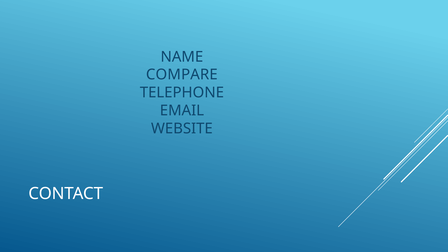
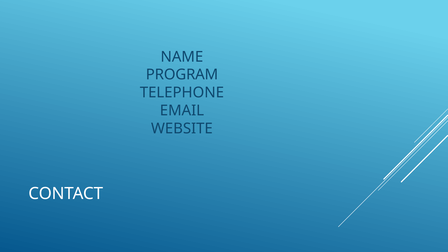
COMPARE: COMPARE -> PROGRAM (182, 75)
